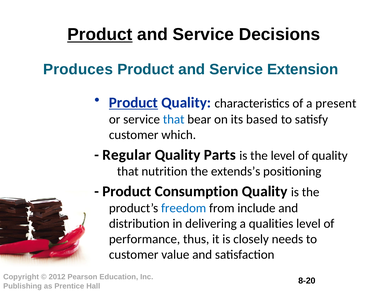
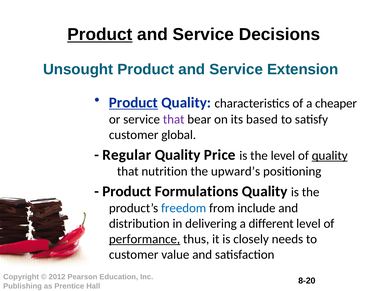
Produces: Produces -> Unsought (78, 69)
present: present -> cheaper (336, 103)
that colour: blue -> purple (174, 119)
which: which -> global (179, 135)
Parts: Parts -> Price (220, 155)
quality underline: none -> present (330, 155)
extends’s: extends’s -> upward’s (236, 171)
Consumption: Consumption -> Formulations (197, 191)
qualities: qualities -> different (271, 224)
performance underline: none -> present (145, 239)
